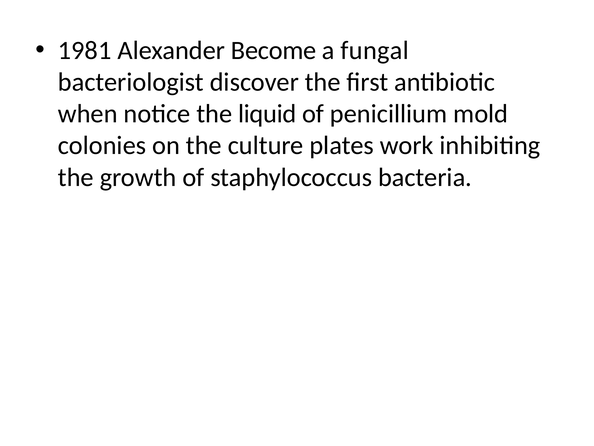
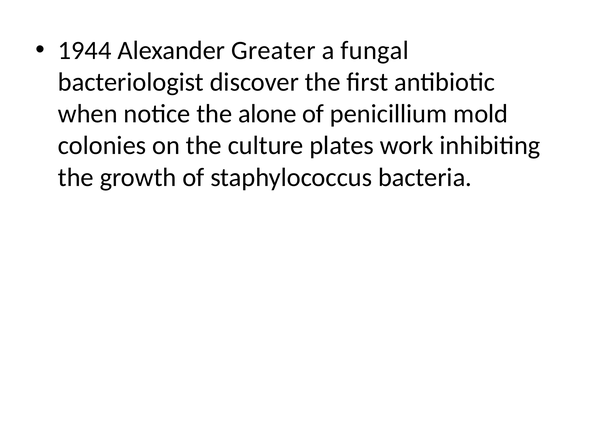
1981: 1981 -> 1944 (85, 50)
Become: Become -> Greater (273, 50)
liquid: liquid -> alone (267, 114)
